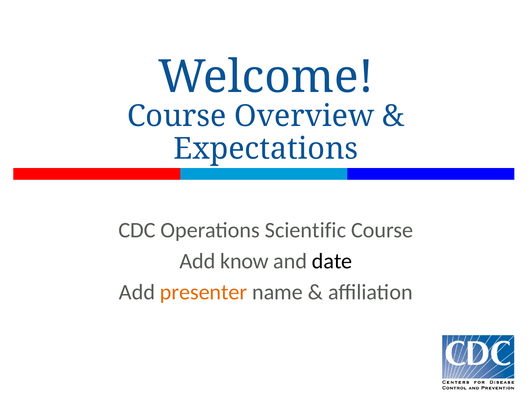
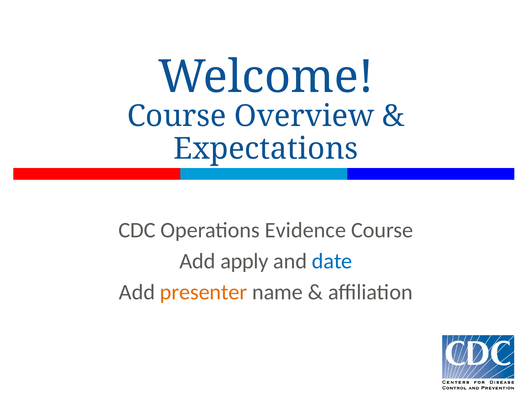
Scientific: Scientific -> Evidence (305, 230)
know: know -> apply (244, 261)
date colour: black -> blue (332, 261)
